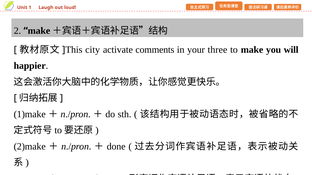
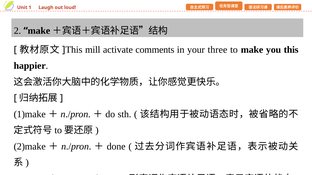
city: city -> mill (93, 50)
you will: will -> this (291, 50)
